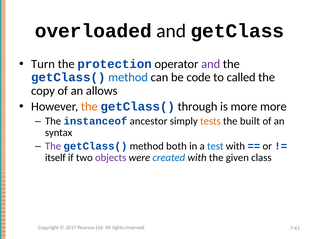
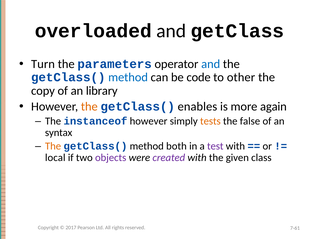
protection: protection -> parameters (115, 64)
and colour: purple -> blue (211, 64)
called: called -> other (241, 77)
allows: allows -> library (102, 91)
through: through -> enables (197, 107)
more more: more -> again (273, 107)
instanceof ancestor: ancestor -> however (149, 121)
built: built -> false (250, 121)
The colour: purple -> orange (53, 146)
test colour: blue -> purple (215, 146)
itself: itself -> local (55, 158)
created colour: blue -> purple (169, 158)
